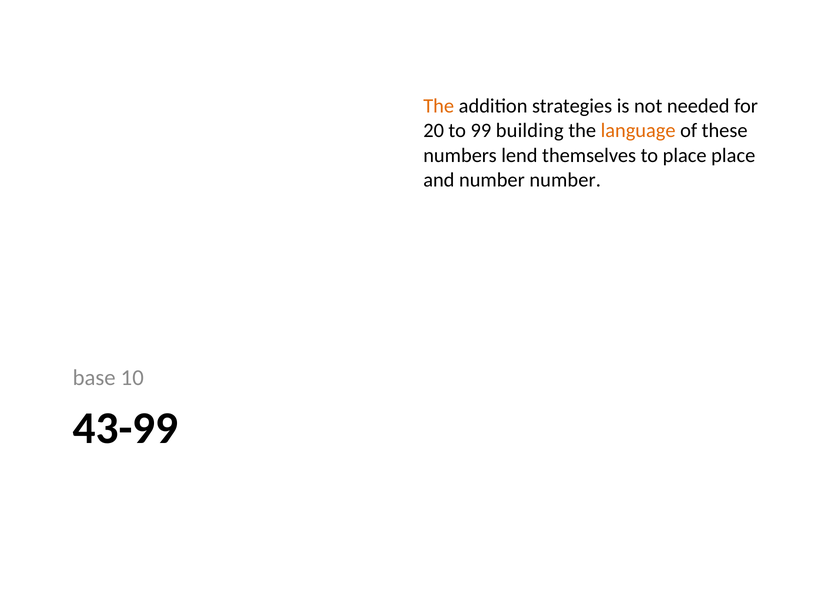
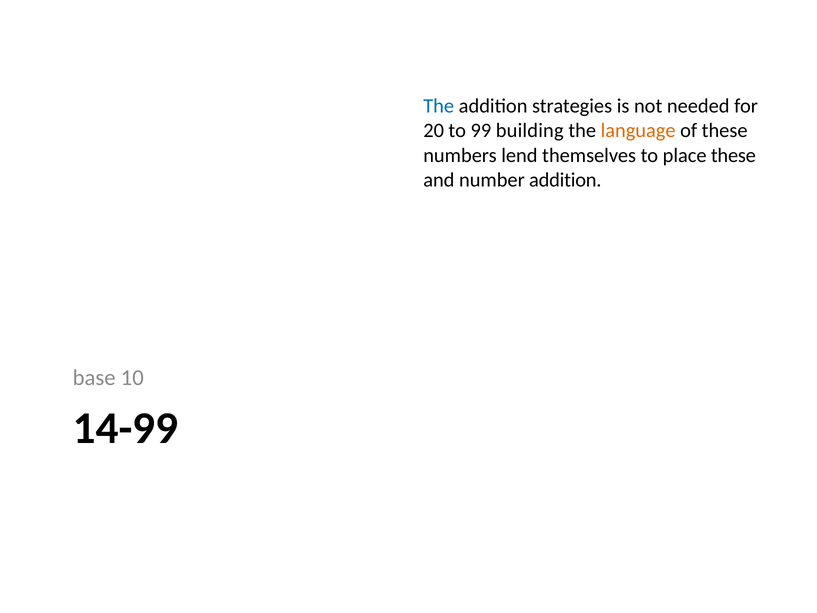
The colour: orange -> blue (439, 106)
place place: place -> these (733, 155)
number number: number -> addition (565, 180)
43-99: 43-99 -> 14-99 (126, 428)
